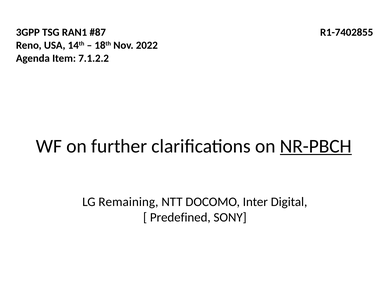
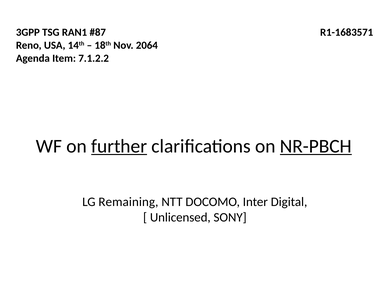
R1-7402855: R1-7402855 -> R1-1683571 (347, 32)
2022: 2022 -> 2064 (147, 45)
further underline: none -> present (119, 146)
Predefined: Predefined -> Unlicensed (180, 217)
